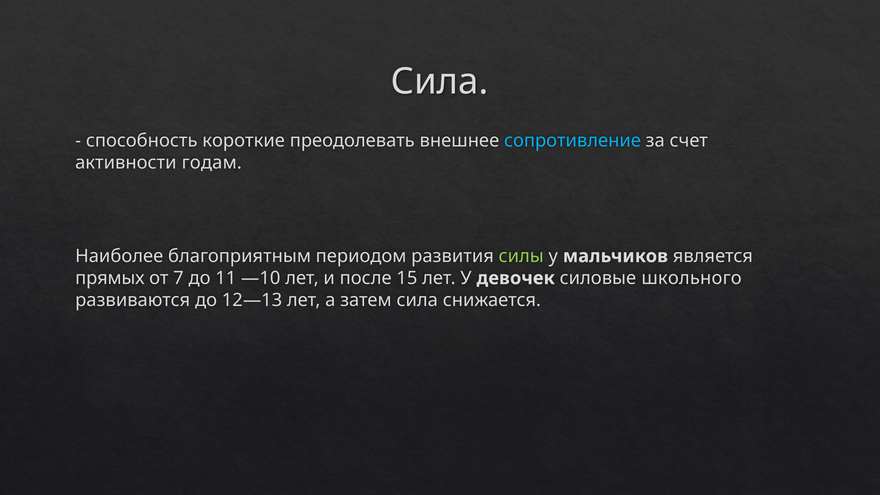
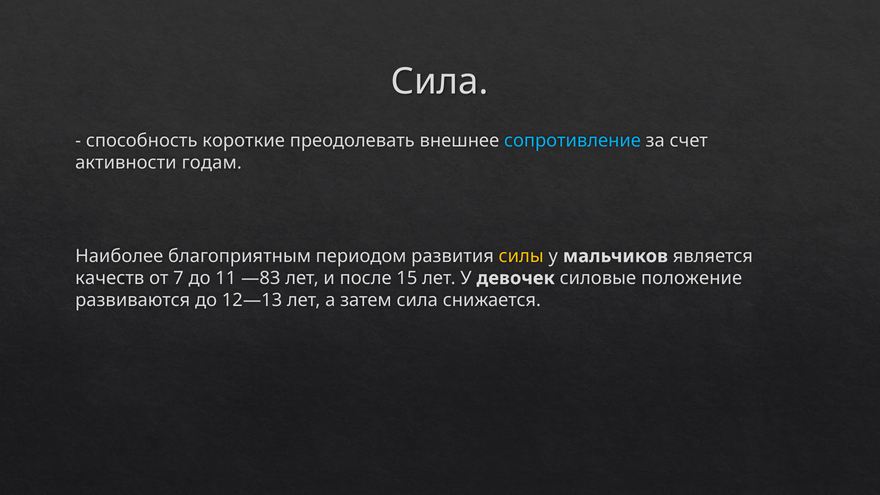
силы colour: light green -> yellow (521, 256)
прямых: прямых -> качеств (110, 278)
—10: —10 -> —83 (261, 278)
школьного: школьного -> положение (692, 278)
